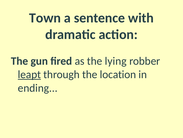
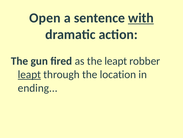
Town: Town -> Open (45, 18)
with underline: none -> present (141, 18)
the lying: lying -> leapt (116, 61)
